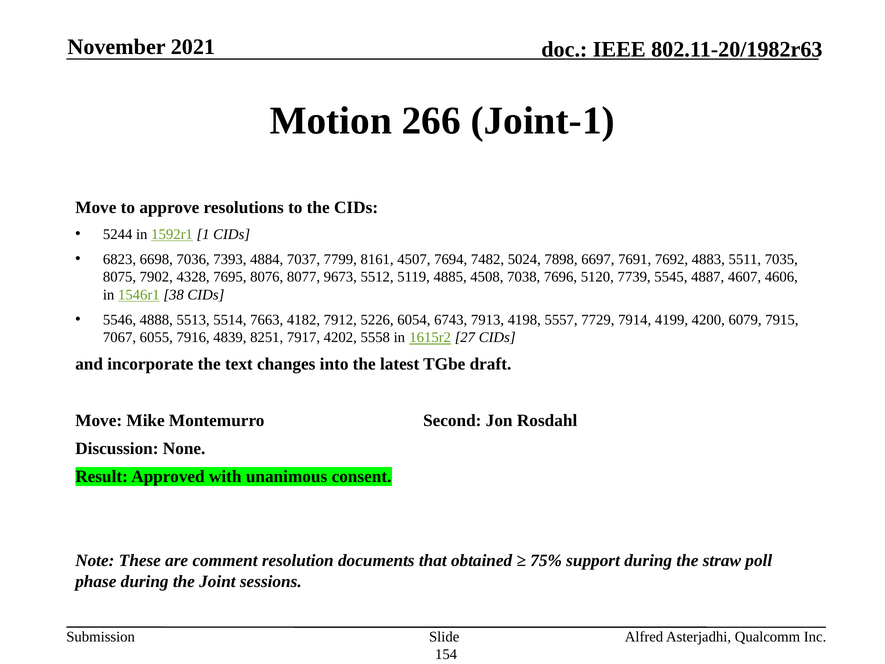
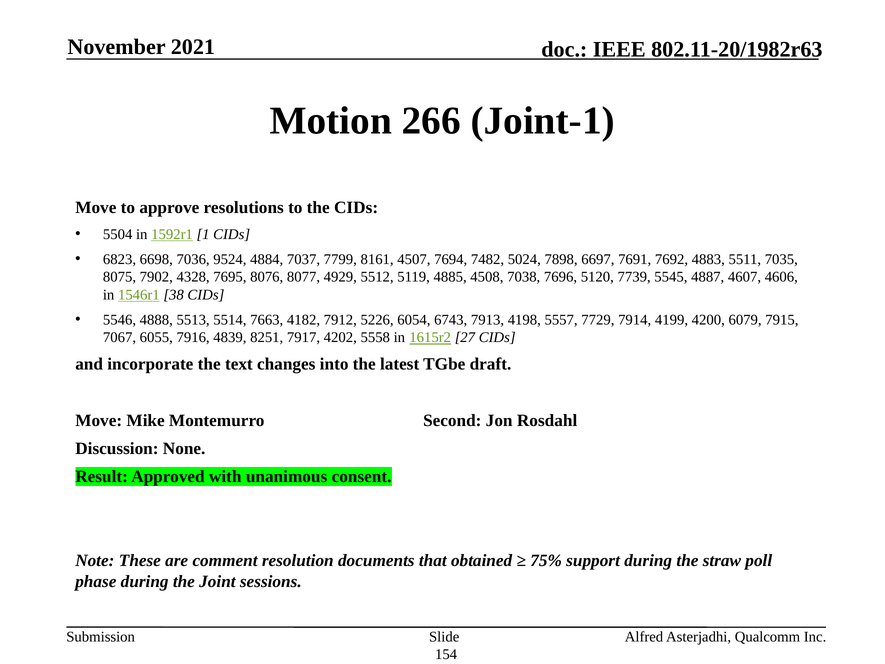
5244: 5244 -> 5504 (118, 234)
7393: 7393 -> 9524 (230, 259)
9673: 9673 -> 4929 (340, 277)
